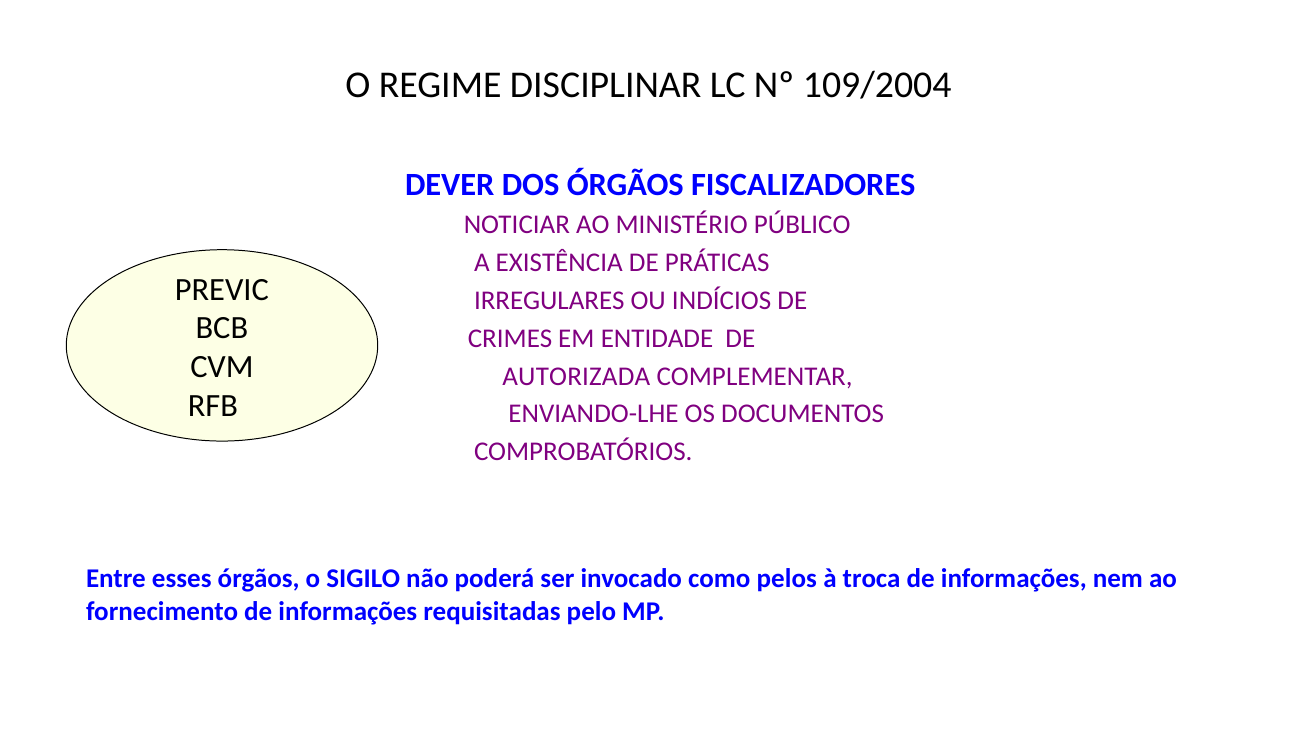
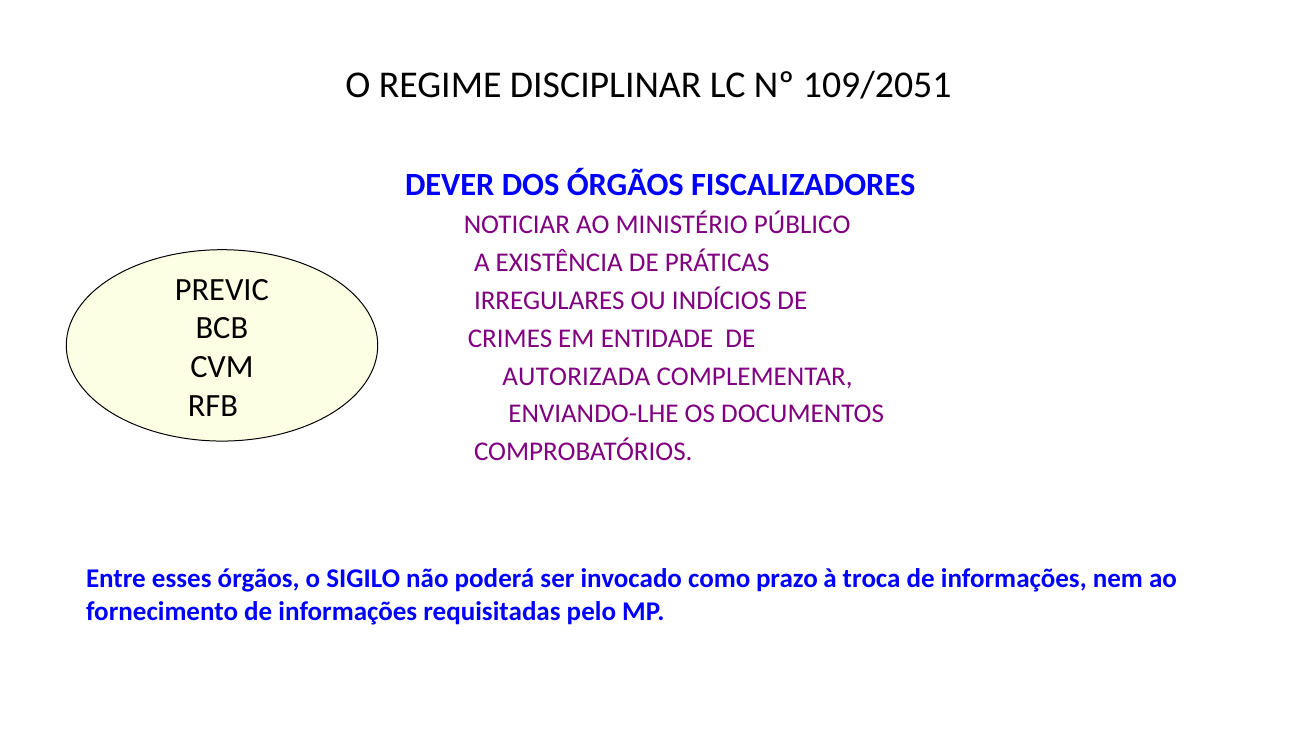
109/2004: 109/2004 -> 109/2051 (877, 85)
pelos: pelos -> prazo (787, 579)
